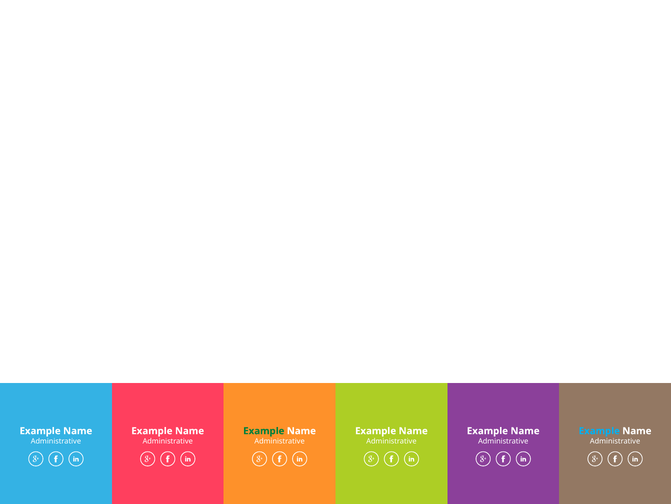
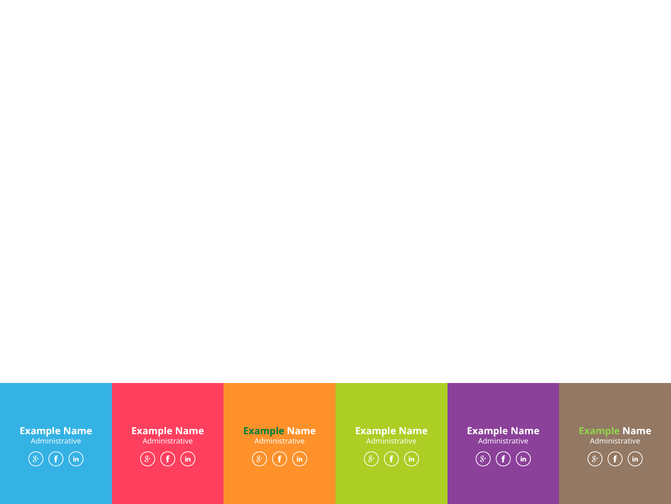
Example colour: light blue -> light green (599, 430)
